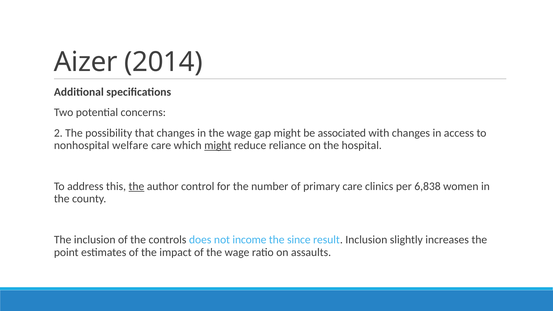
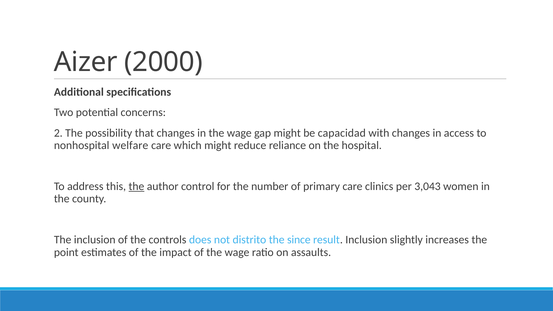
2014: 2014 -> 2000 (163, 62)
associated: associated -> capacidad (342, 133)
might underline: present -> none (218, 145)
6,838: 6,838 -> 3,043 (428, 186)
income: income -> distrito (249, 240)
